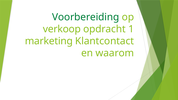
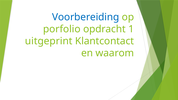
Voorbereiding colour: green -> blue (86, 17)
verkoop: verkoop -> porfolio (62, 29)
marketing: marketing -> uitgeprint (49, 41)
